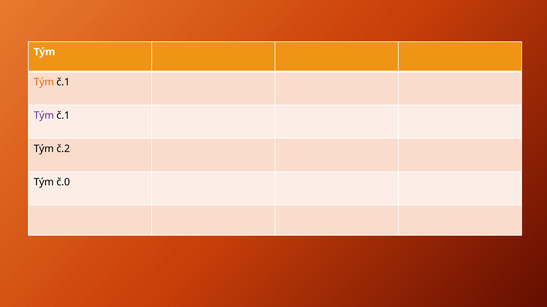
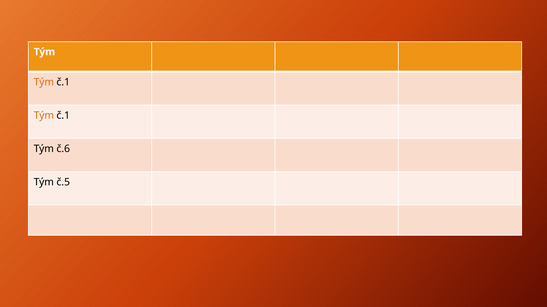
Tým colour: purple -> orange (44, 116)
č.2: č.2 -> č.6 (63, 149)
č.0: č.0 -> č.5 (63, 182)
